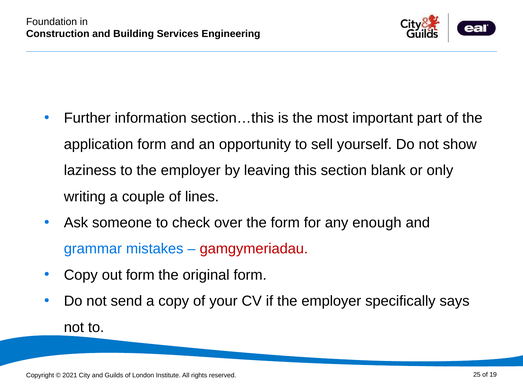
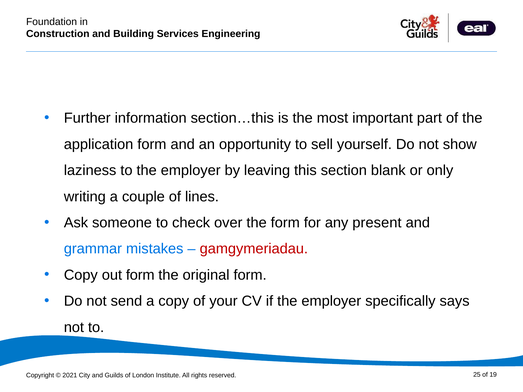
enough: enough -> present (377, 223)
